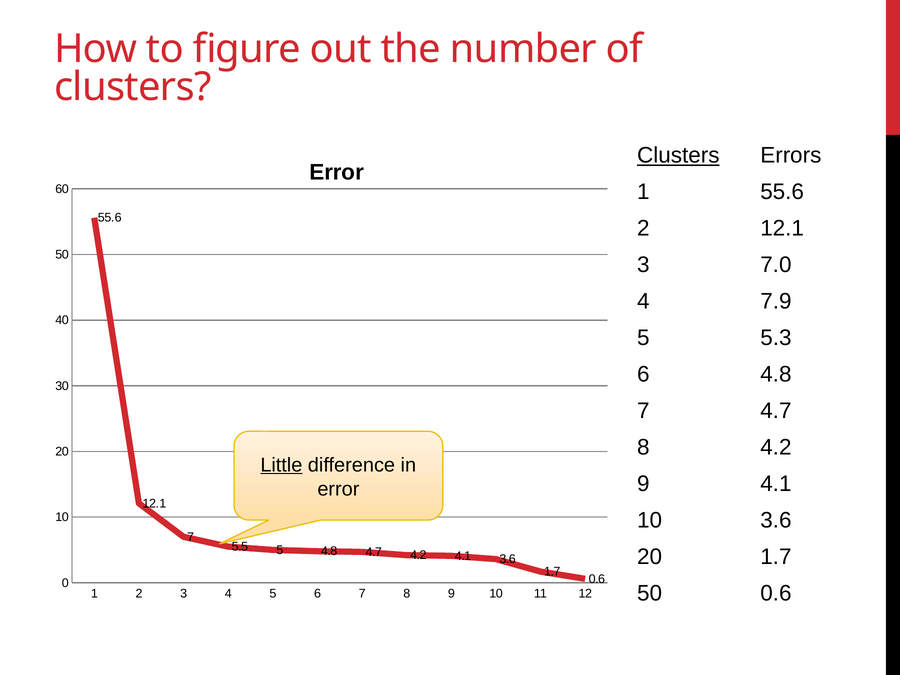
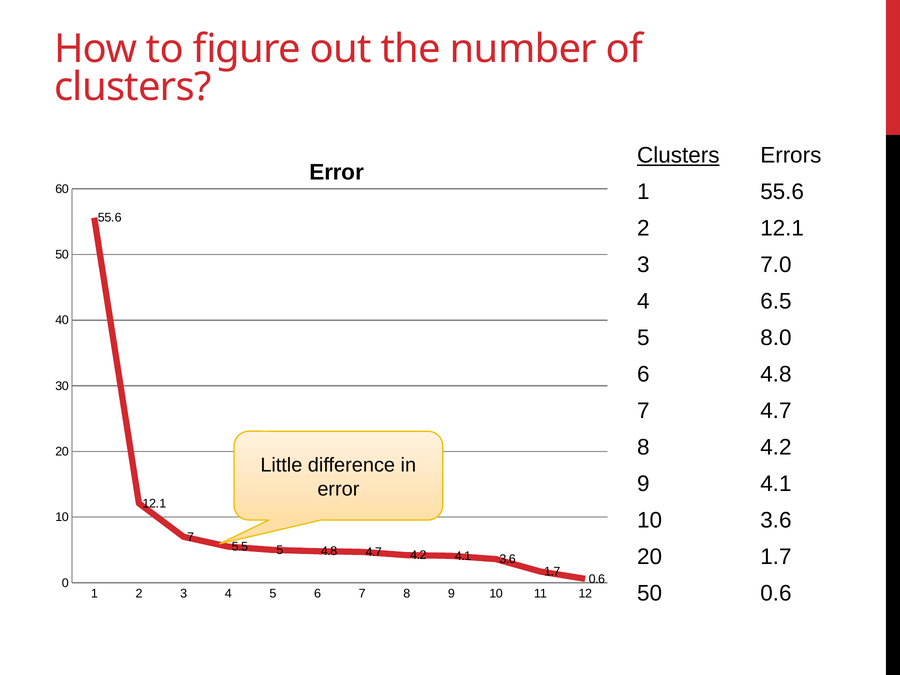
7.9: 7.9 -> 6.5 (776, 301)
5.3: 5.3 -> 8.0 (776, 338)
Little underline: present -> none (281, 465)
